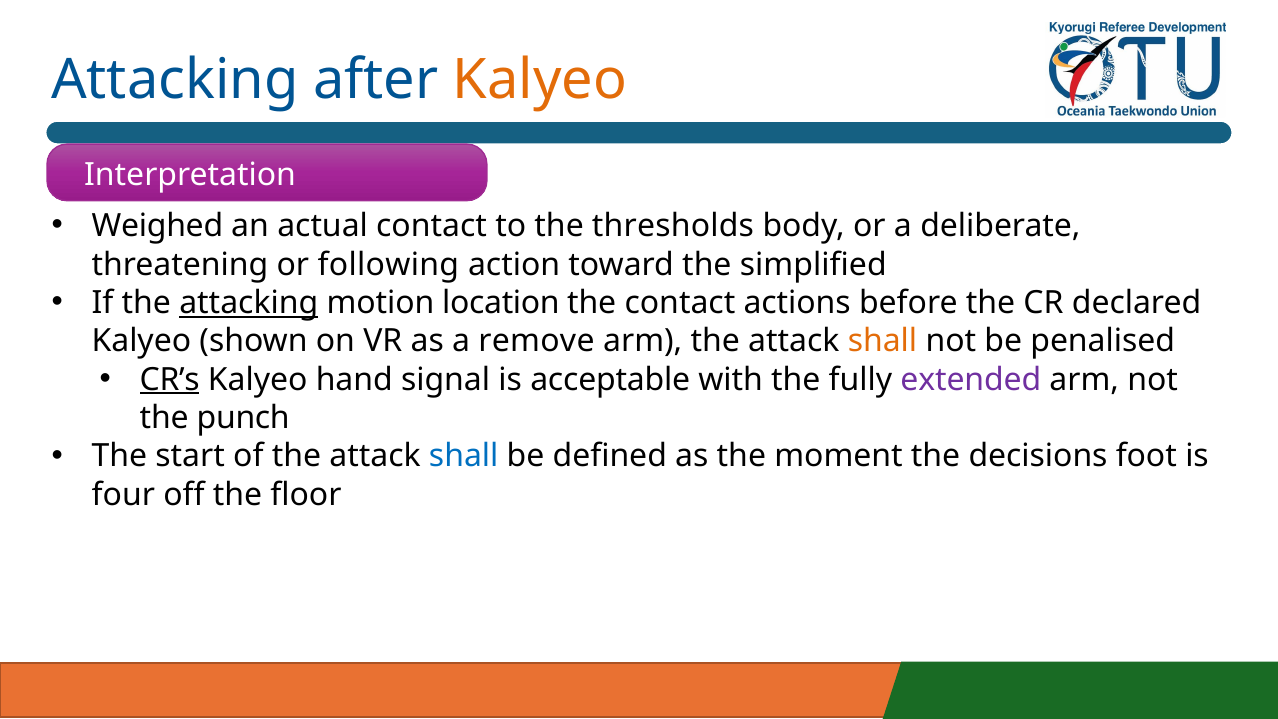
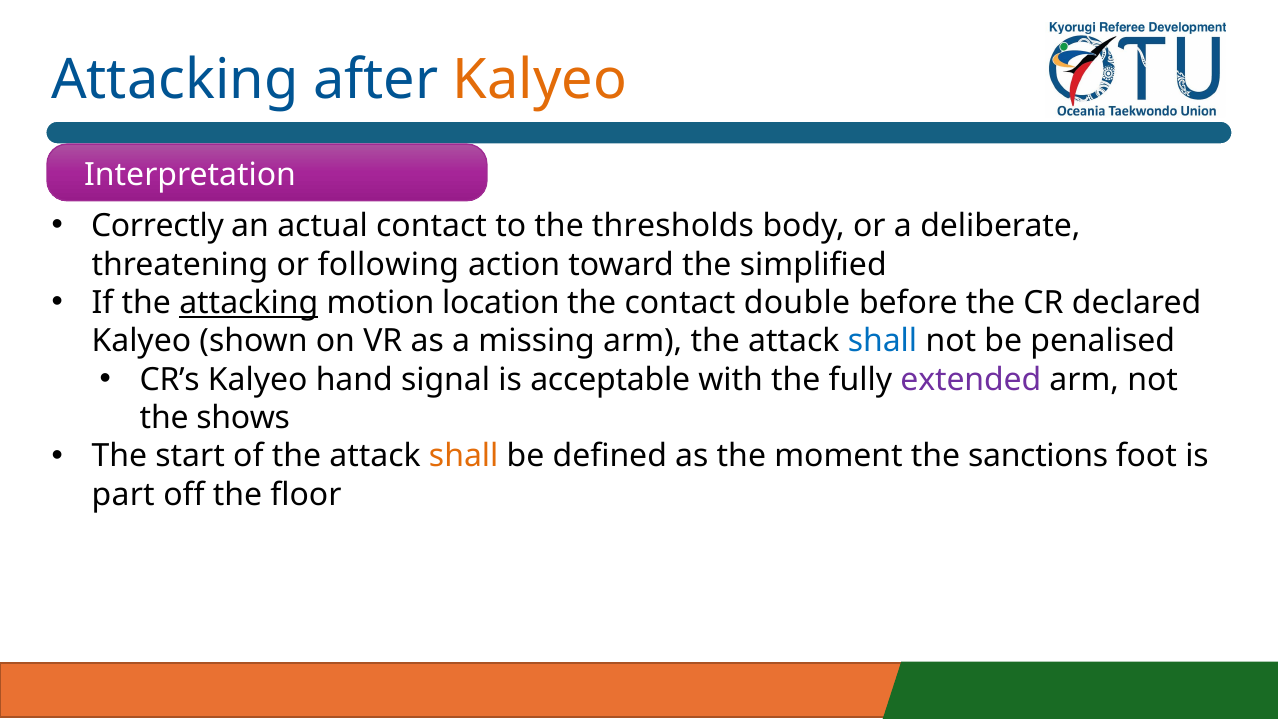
Weighed: Weighed -> Correctly (157, 226)
actions: actions -> double (797, 303)
remove: remove -> missing (537, 341)
shall colour: orange -> blue (882, 341)
CR’s underline: present -> none (170, 380)
punch: punch -> shows (243, 418)
shall colour: blue -> orange (464, 456)
decisions: decisions -> sanctions (1038, 456)
four: four -> part (123, 495)
